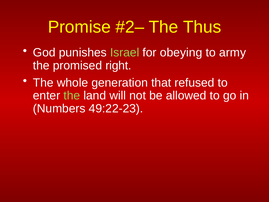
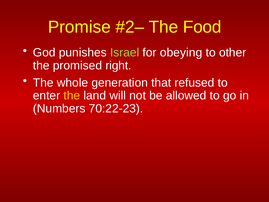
Thus: Thus -> Food (202, 27)
army: army -> other (233, 53)
the colour: light green -> yellow (72, 96)
49:22-23: 49:22-23 -> 70:22-23 (116, 108)
